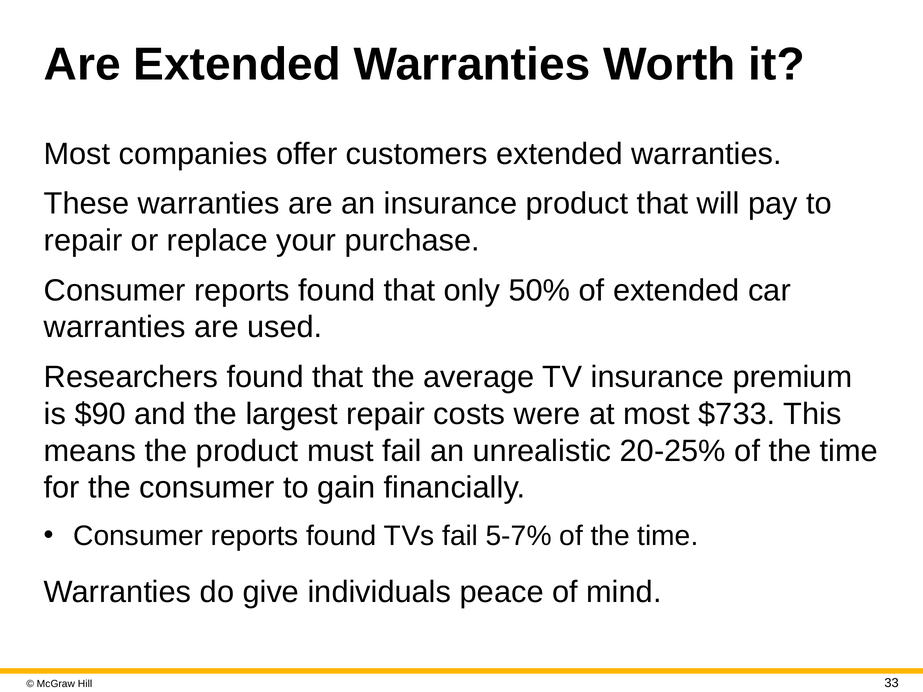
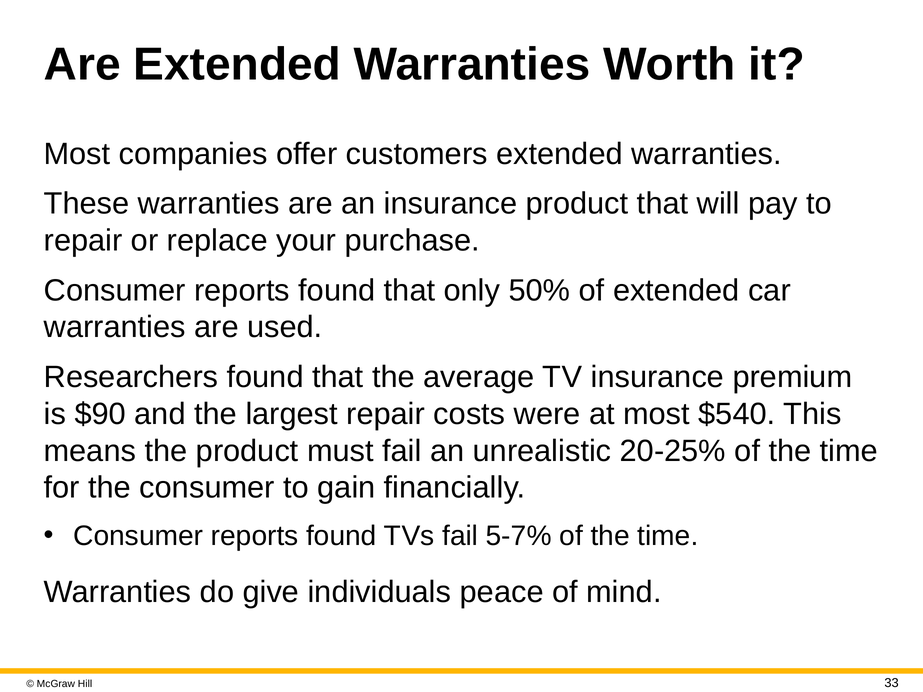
$733: $733 -> $540 (737, 414)
